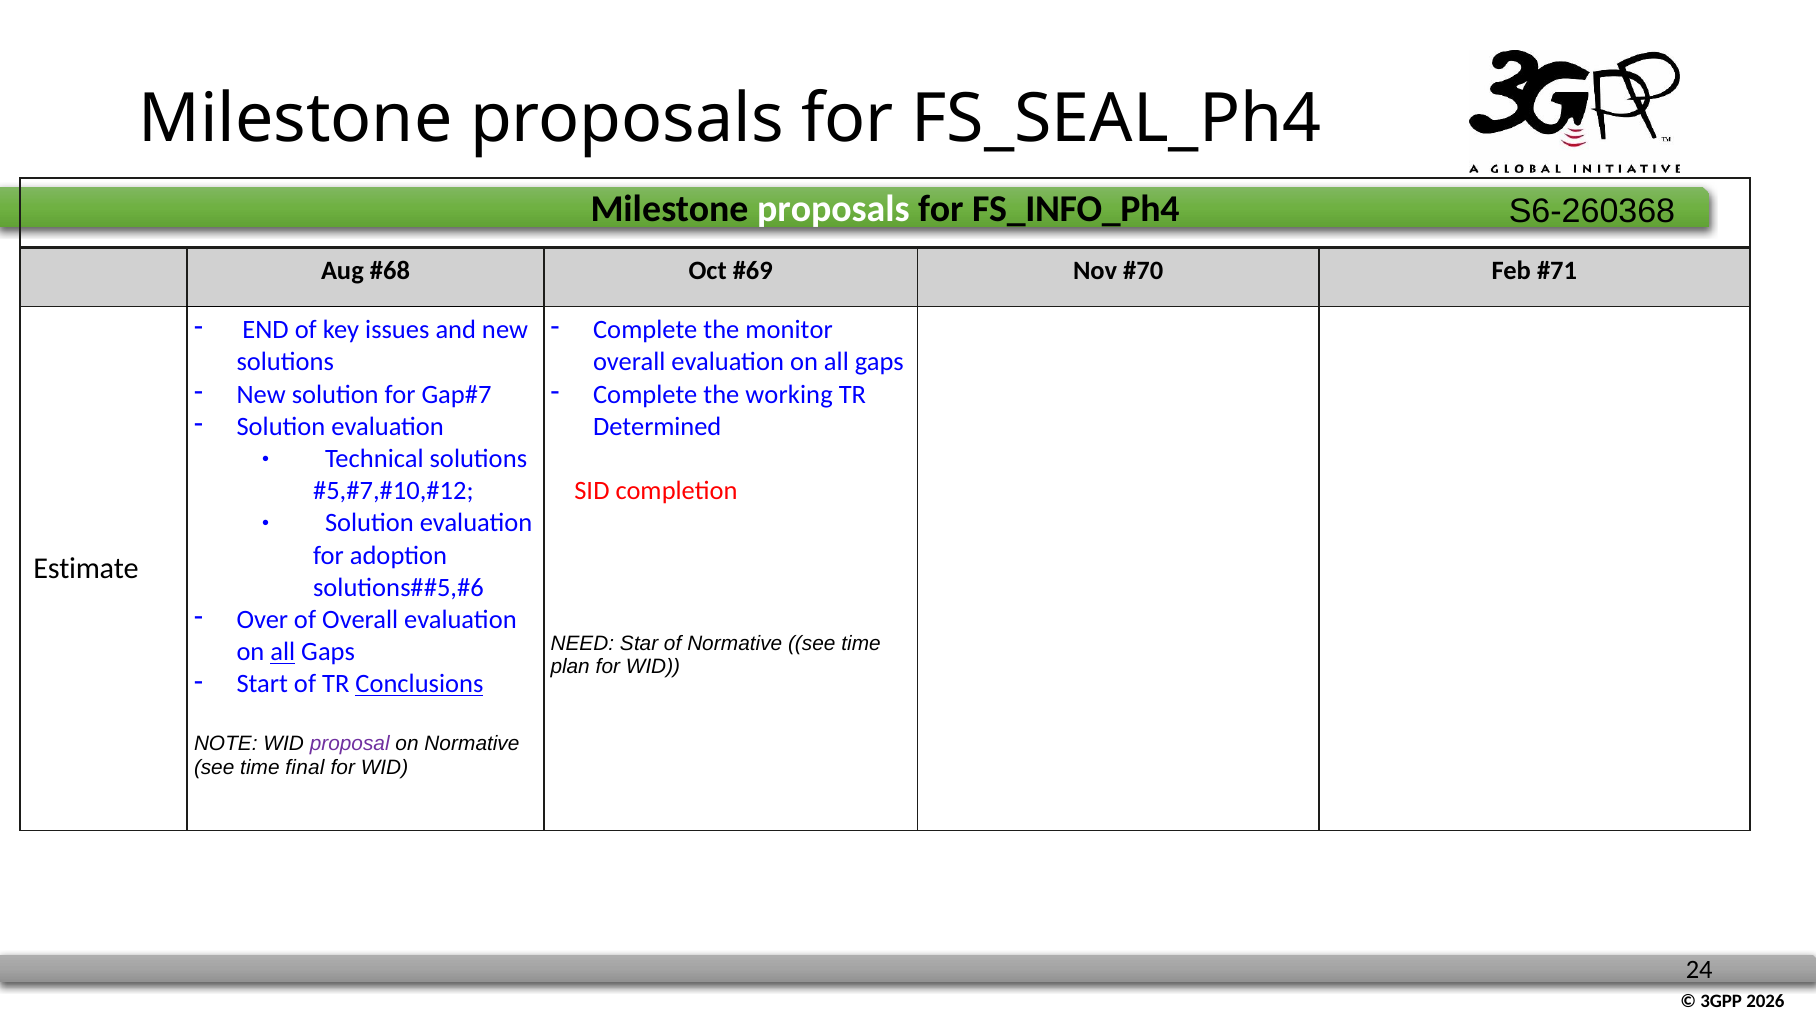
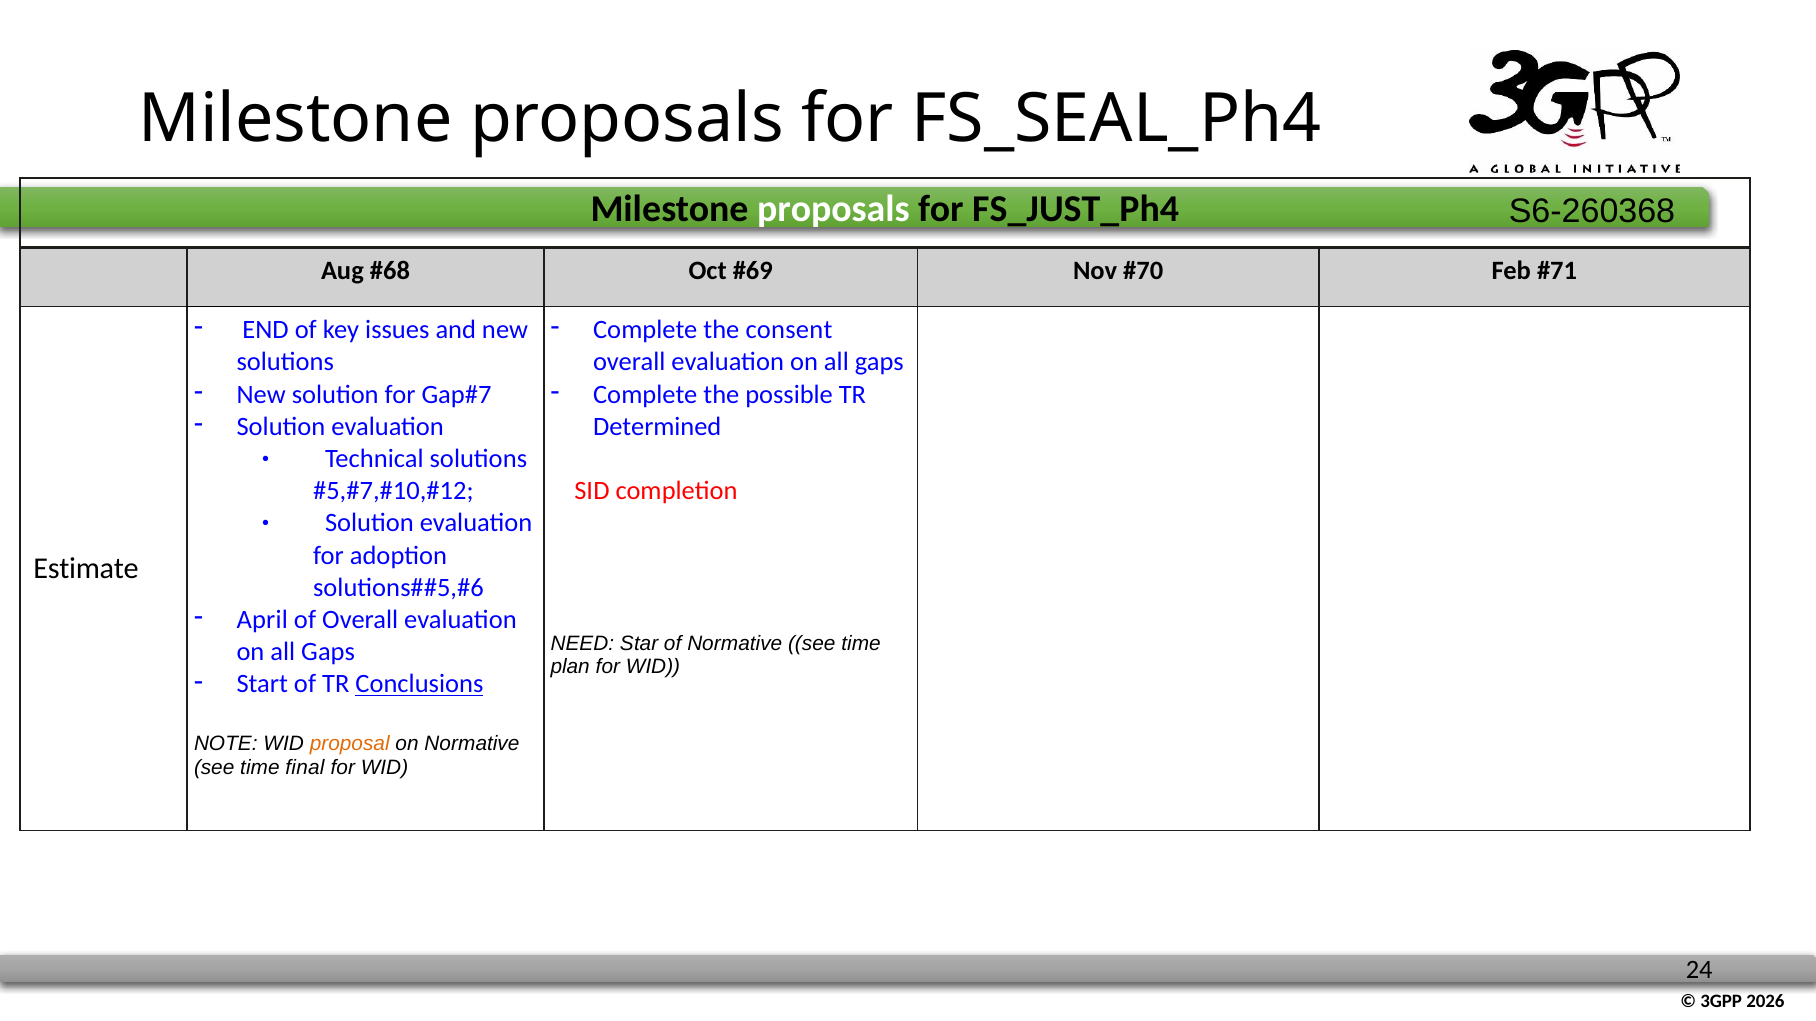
FS_INFO_Ph4: FS_INFO_Ph4 -> FS_JUST_Ph4 (1076, 209)
monitor: monitor -> consent (789, 330)
working: working -> possible (789, 394)
Over: Over -> April (262, 620)
all underline: present -> none (283, 652)
proposal colour: purple -> orange (350, 744)
